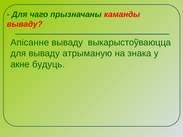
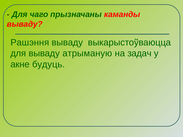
Апісанне: Апісанне -> Рашэння (30, 43)
знака: знака -> задач (139, 53)
